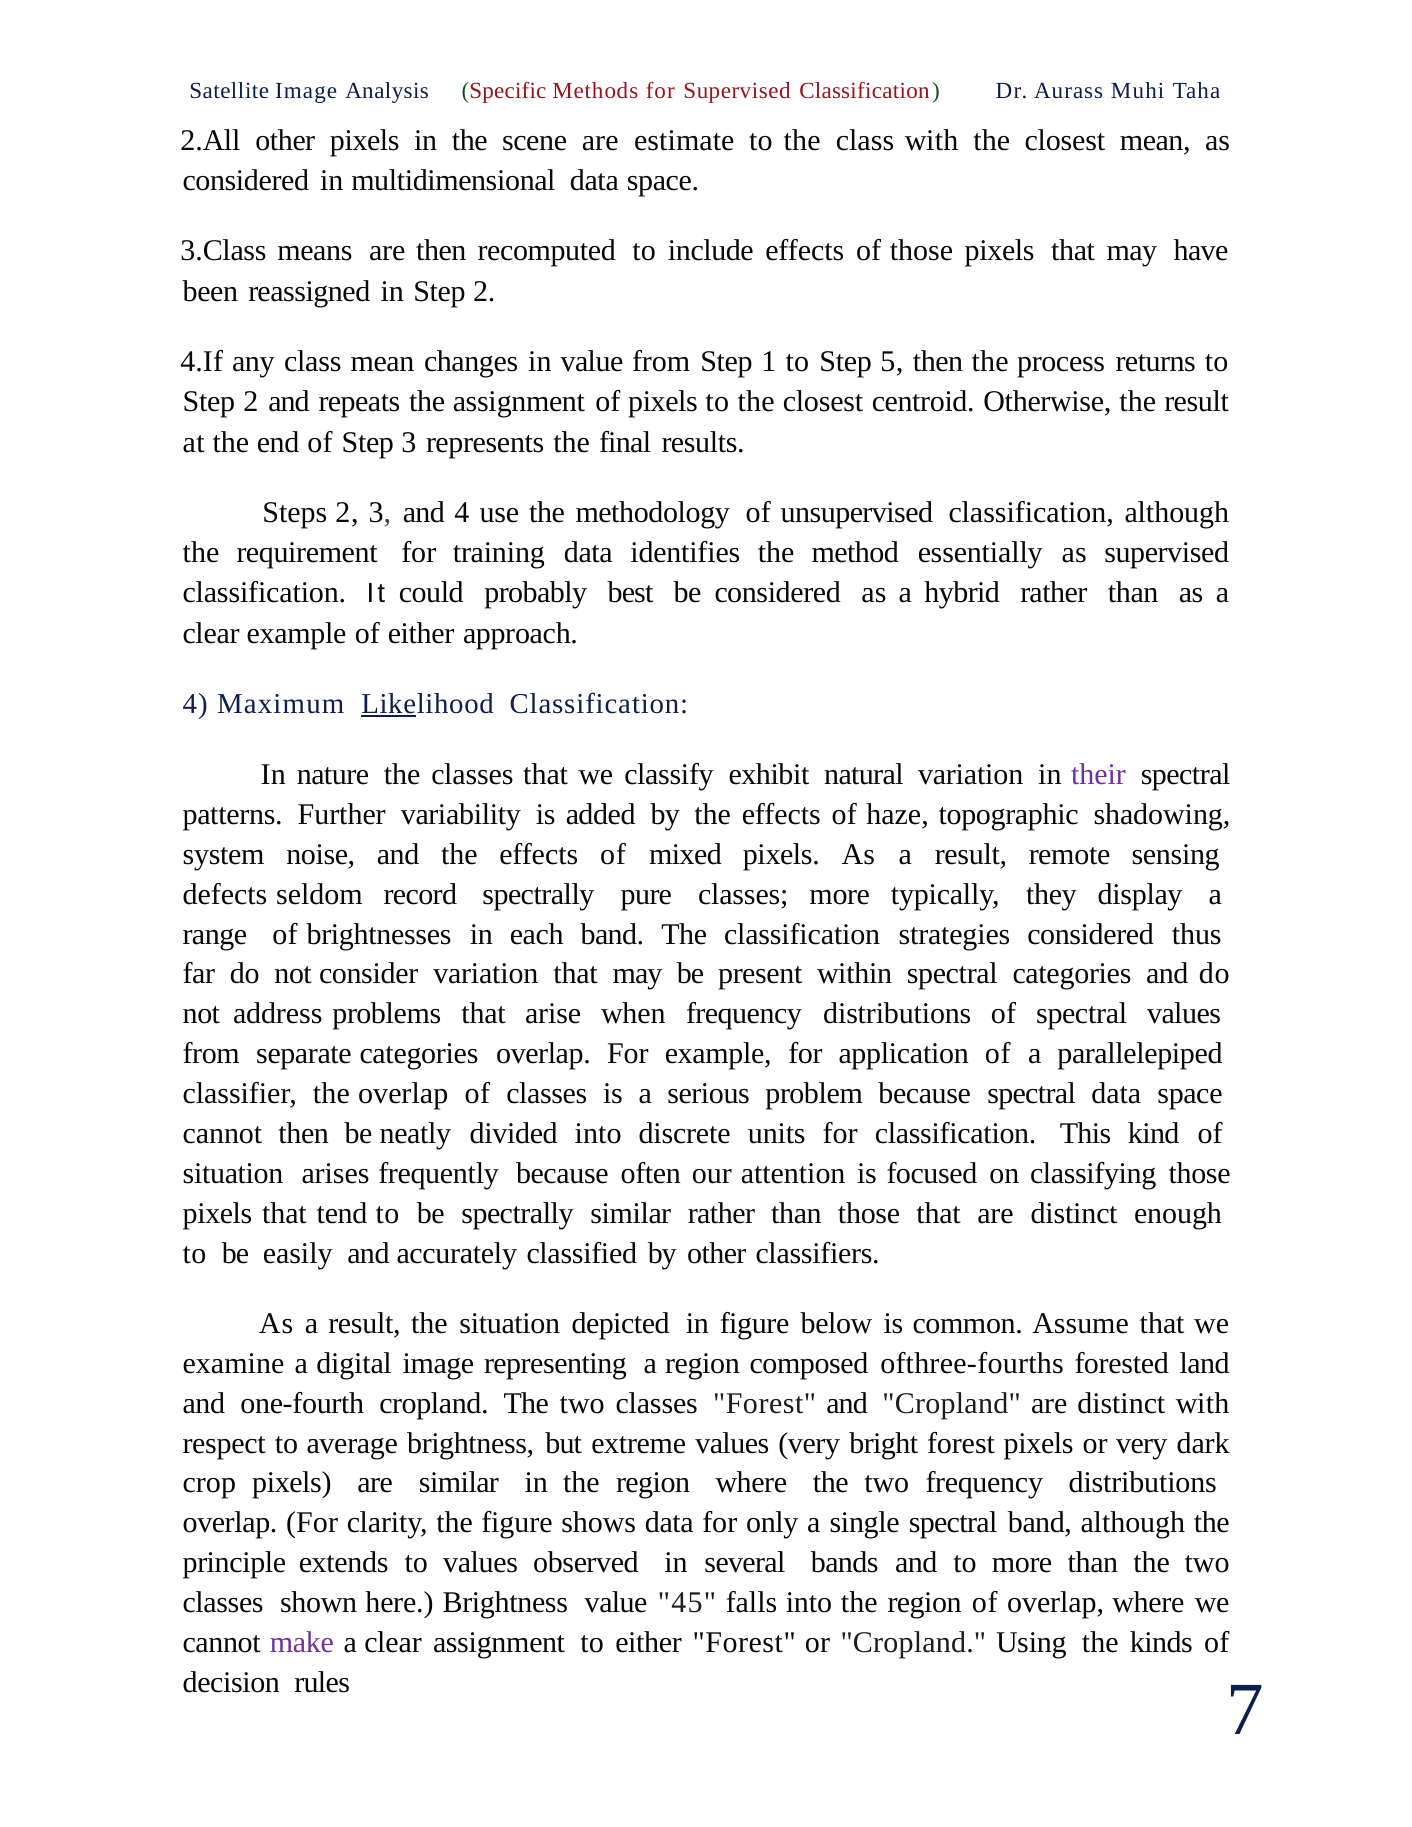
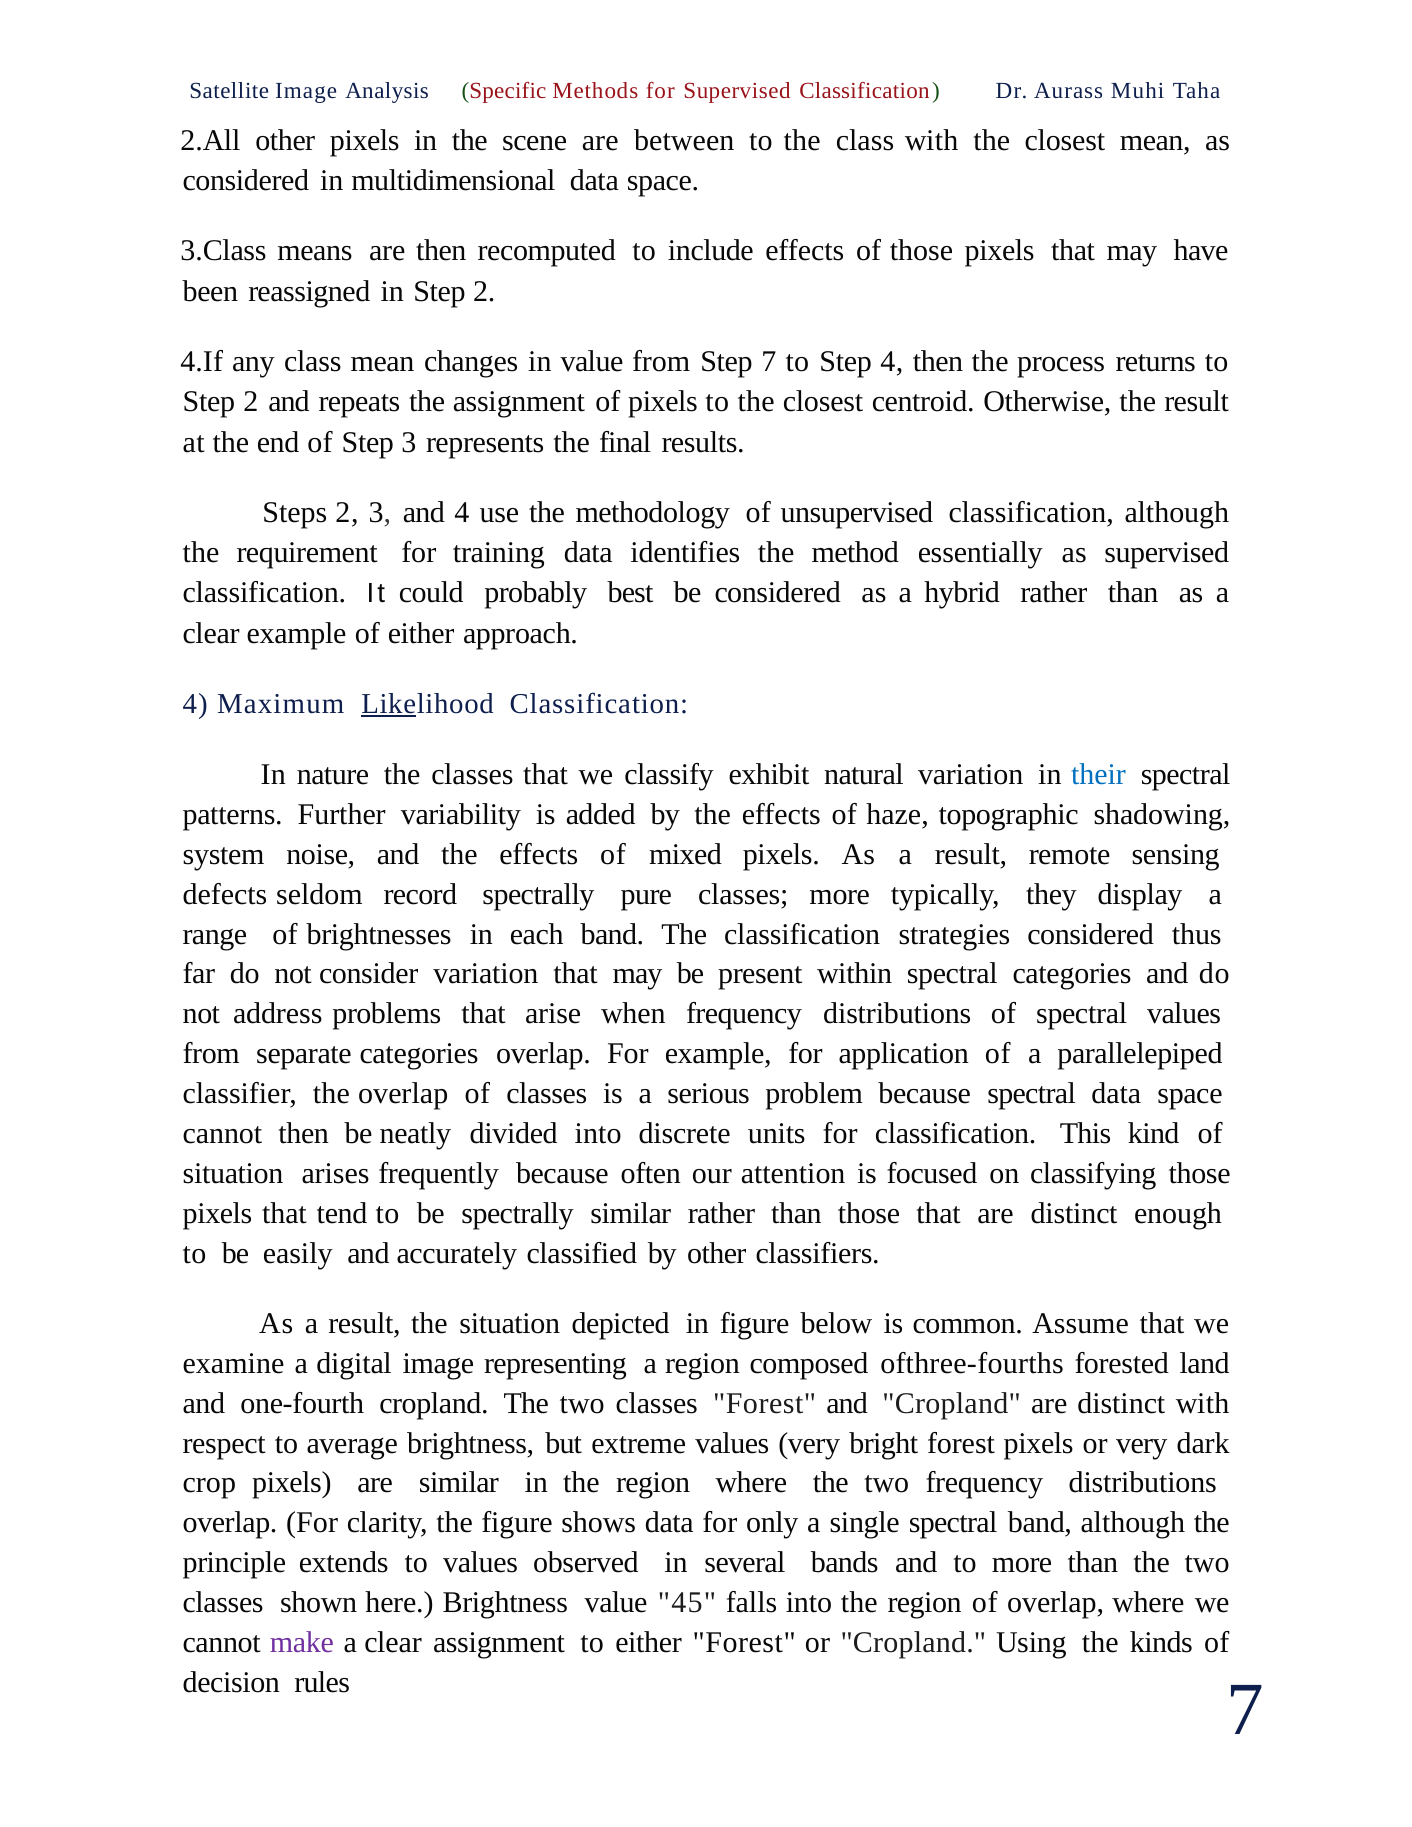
estimate: estimate -> between (684, 141)
Step 1: 1 -> 7 (769, 361)
Step 5: 5 -> 4 (892, 361)
their colour: purple -> blue (1098, 774)
